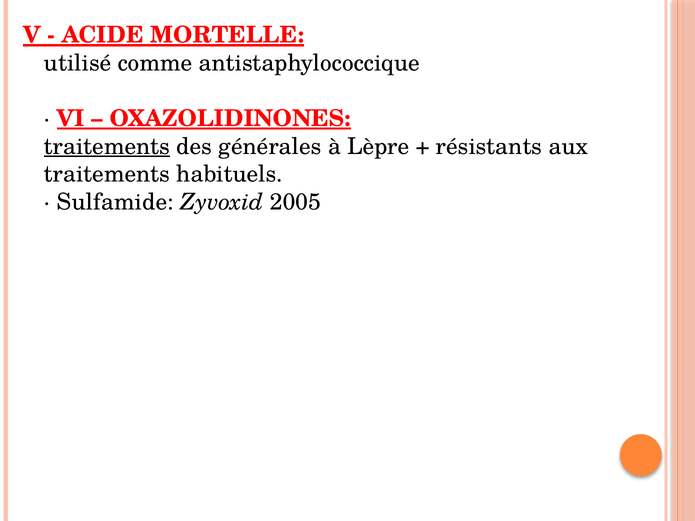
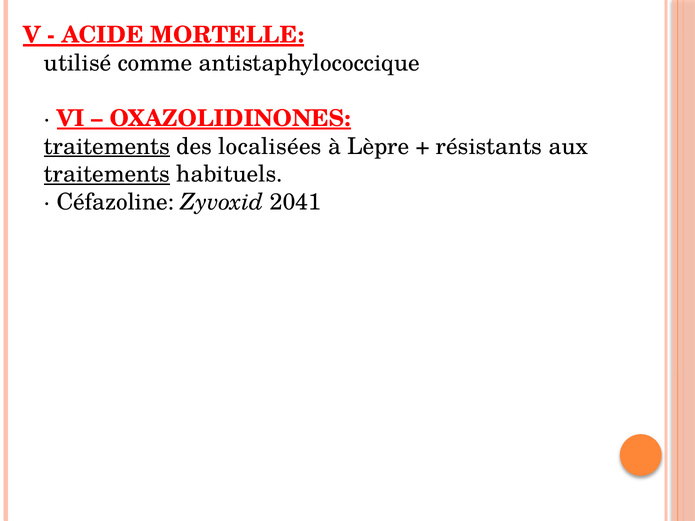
générales: générales -> localisées (270, 146)
traitements underline: none -> present (107, 174)
Sulfamide: Sulfamide -> Céfazoline (115, 202)
2005: 2005 -> 2041 (295, 202)
